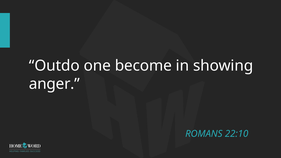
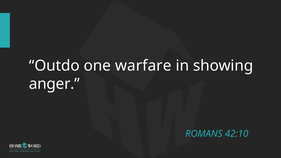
become: become -> warfare (143, 66)
22:10: 22:10 -> 42:10 (237, 134)
